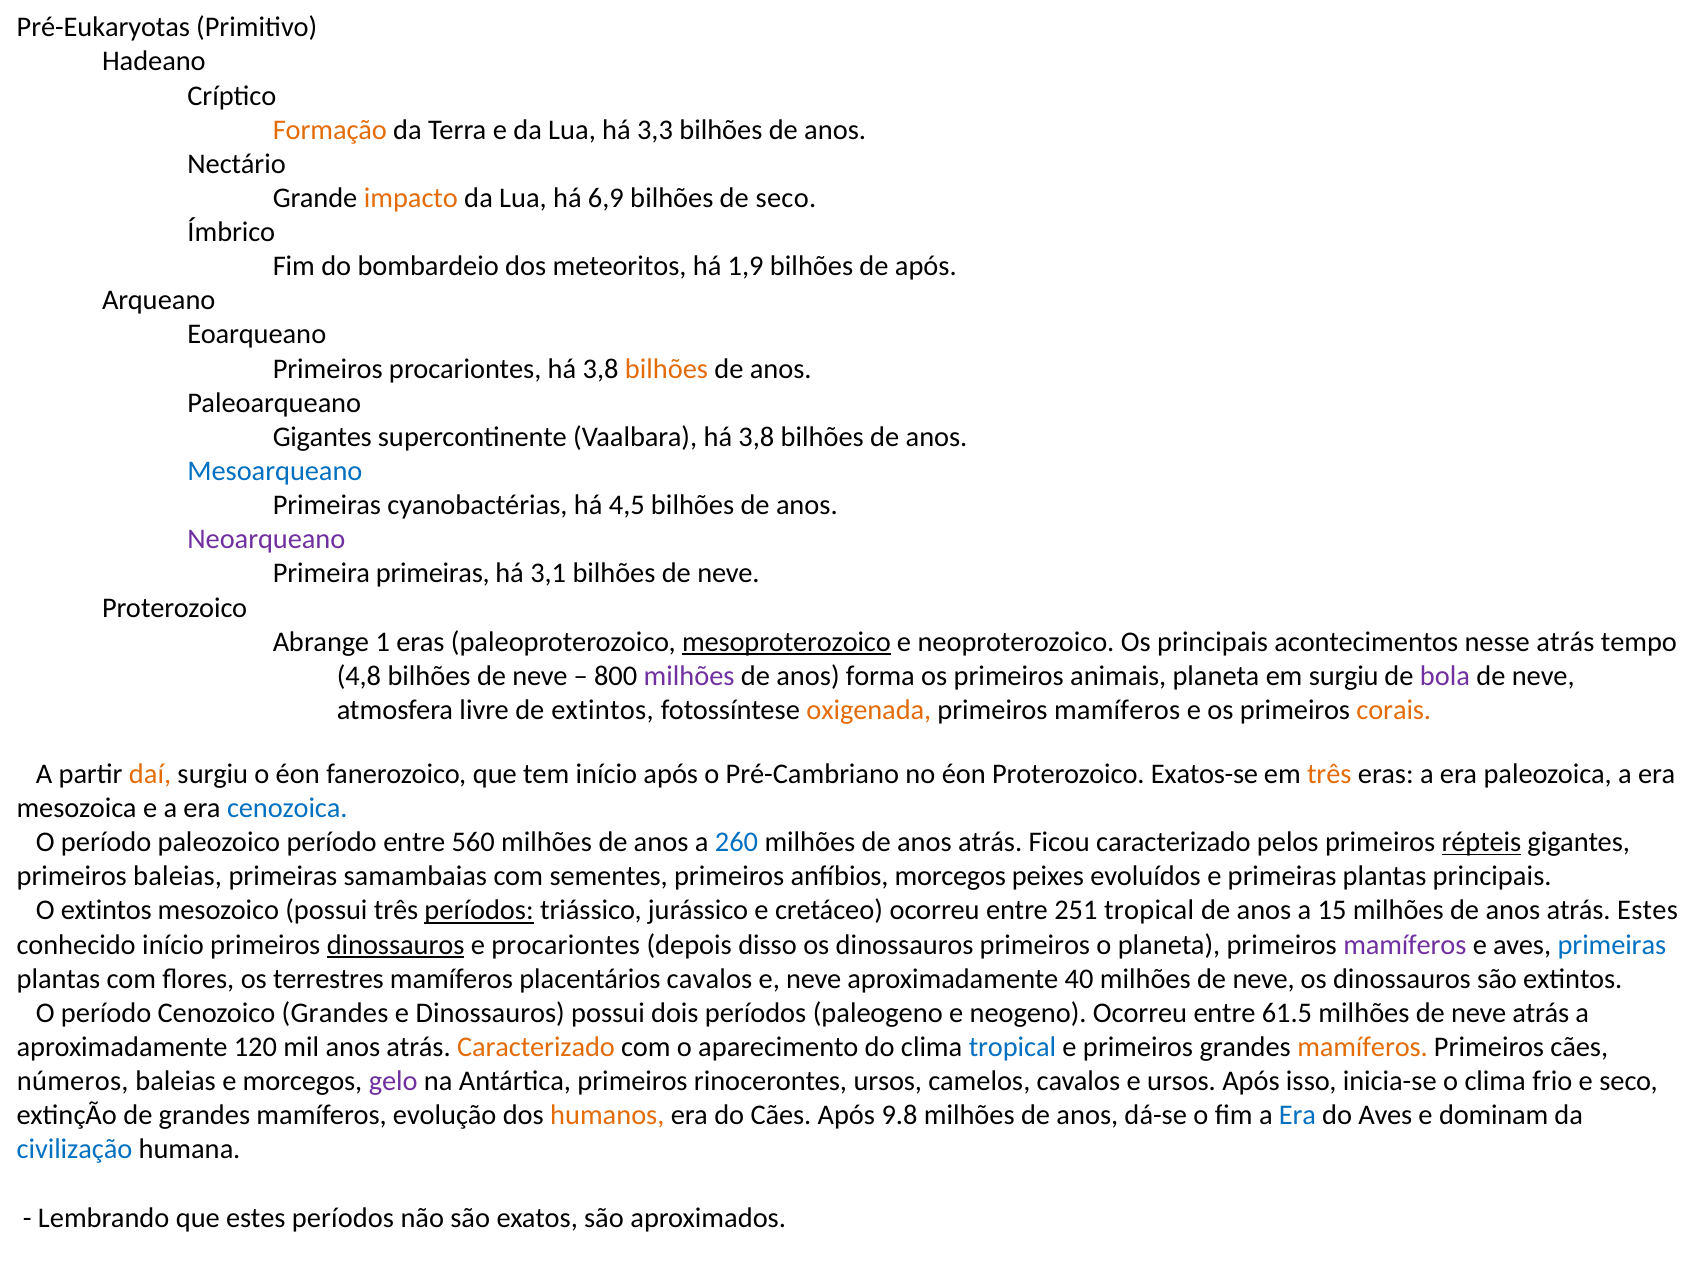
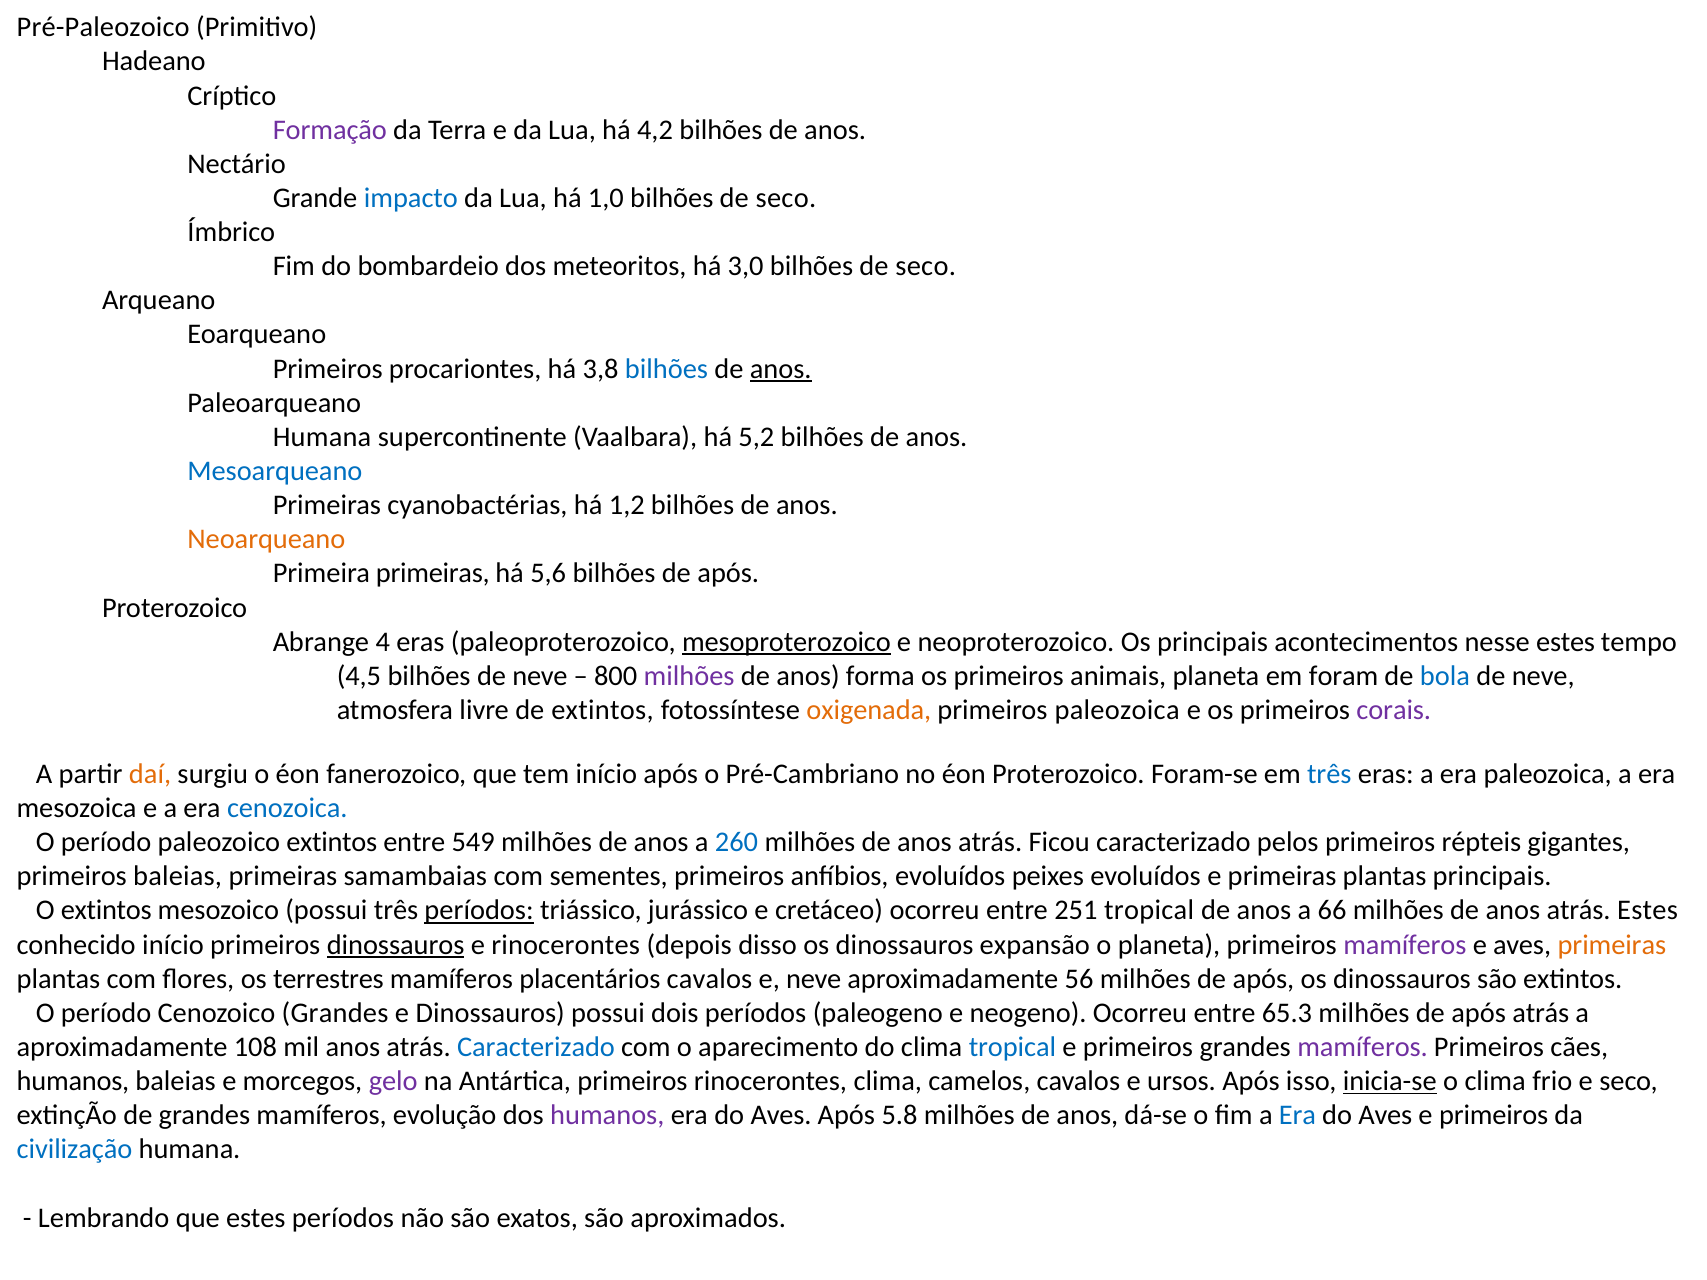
Pré-Eukaryotas: Pré-Eukaryotas -> Pré-Paleozoico (103, 27)
Formação colour: orange -> purple (330, 130)
3,3: 3,3 -> 4,2 (655, 130)
impacto colour: orange -> blue (411, 198)
6,9: 6,9 -> 1,0 (606, 198)
1,9: 1,9 -> 3,0 (746, 266)
após: após -> seco (926, 266)
bilhões colour: orange -> blue (666, 369)
anos underline: none -> present (781, 369)
Gigantes: Gigantes -> Humana (322, 437)
Vaalbara há 3,8: 3,8 -> 5,2 (756, 437)
4,5: 4,5 -> 1,2 (627, 505)
Neoarqueano colour: purple -> orange (266, 539)
3,1: 3,1 -> 5,6 (548, 574)
neve: neve -> após (728, 574)
1: 1 -> 4 (383, 642)
nesse atrás: atrás -> estes (1566, 642)
4,8: 4,8 -> 4,5 (359, 676)
em surgiu: surgiu -> foram (1344, 676)
bola colour: purple -> blue (1445, 676)
mamíferos: mamíferos -> paleozoica (1117, 710)
corais colour: orange -> purple (1394, 710)
Exatos-se: Exatos-se -> Foram-se (1204, 774)
três colour: orange -> blue (1329, 774)
paleozoico período: período -> extintos (332, 843)
560: 560 -> 549 (473, 843)
répteis underline: present -> none (1481, 843)
anfíbios morcegos: morcegos -> evoluídos (950, 877)
15: 15 -> 66 (1332, 911)
e procariontes: procariontes -> rinocerontes (566, 945)
dinossauros primeiros: primeiros -> expansão (1035, 945)
primeiras colour: blue -> orange (1612, 945)
40: 40 -> 56 (1079, 979)
neve: neve -> após (1263, 979)
61.5: 61.5 -> 65.3 (1287, 1013)
neve: neve -> após (1479, 1013)
120: 120 -> 108 (255, 1047)
Caracterizado colour: orange -> blue (536, 1047)
mamíferos colour: orange -> purple (1363, 1047)
números: números -> humanos (73, 1081)
rinocerontes ursos: ursos -> clima (888, 1081)
inicia-se underline: none -> present (1390, 1081)
humanos colour: orange -> purple (607, 1116)
Cães: Cães -> Aves (781, 1116)
9.8: 9.8 -> 5.8 (899, 1116)
dominam: dominam -> primeiros (1494, 1116)
